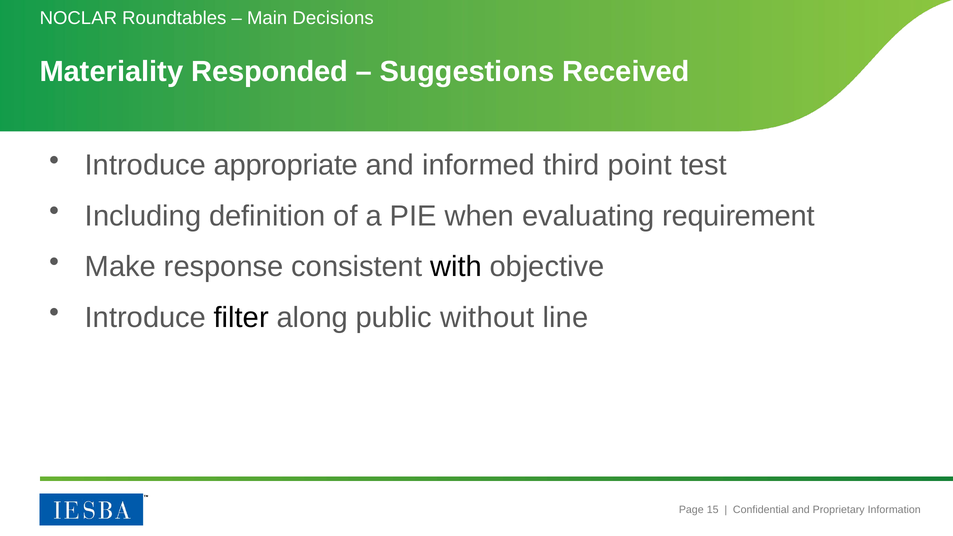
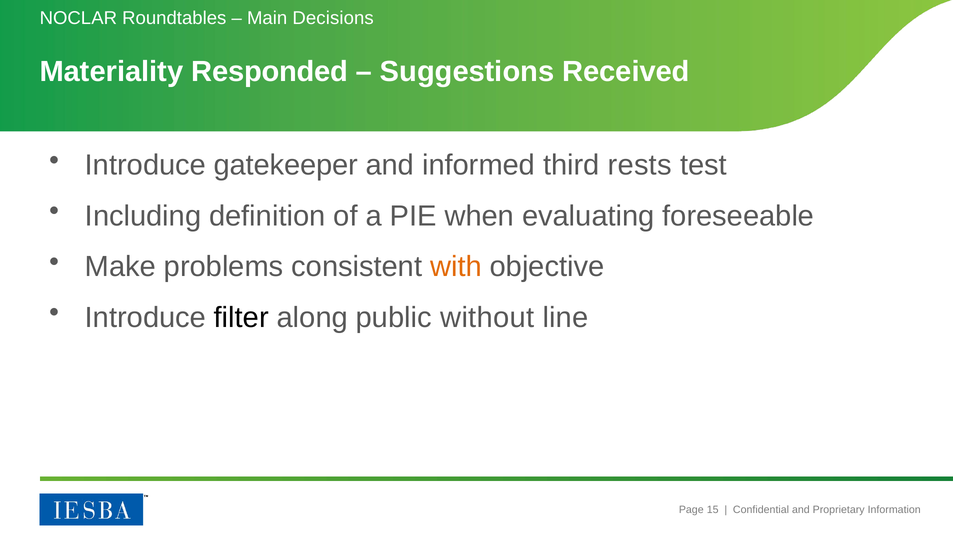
appropriate: appropriate -> gatekeeper (286, 165)
point: point -> rests (640, 165)
requirement: requirement -> foreseeable (738, 216)
response: response -> problems (224, 267)
with colour: black -> orange (456, 267)
